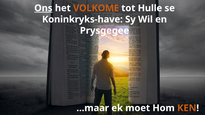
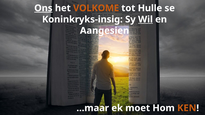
Koninkryks-have: Koninkryks-have -> Koninkryks-insig (82, 19)
Wil underline: none -> present (145, 19)
Prysgegee: Prysgegee -> Aangesien (105, 31)
